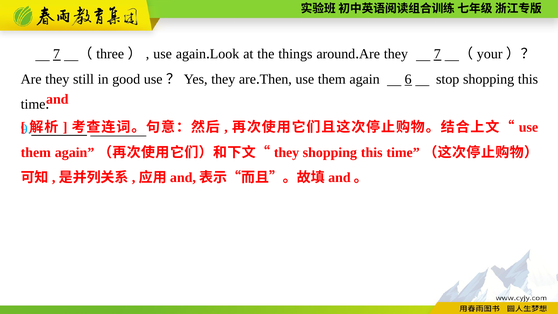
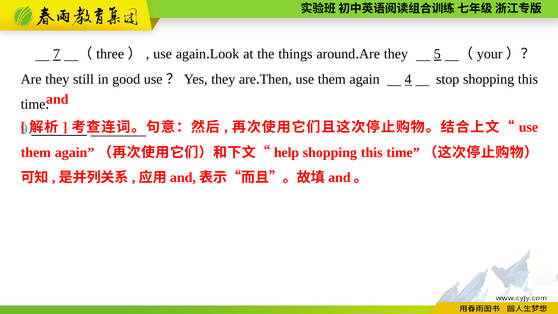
they 7: 7 -> 5 (437, 54)
6: 6 -> 4 (408, 79)
they: they -> help (287, 152)
